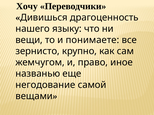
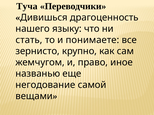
Хочу: Хочу -> Туча (27, 6)
вещи: вещи -> стать (29, 40)
